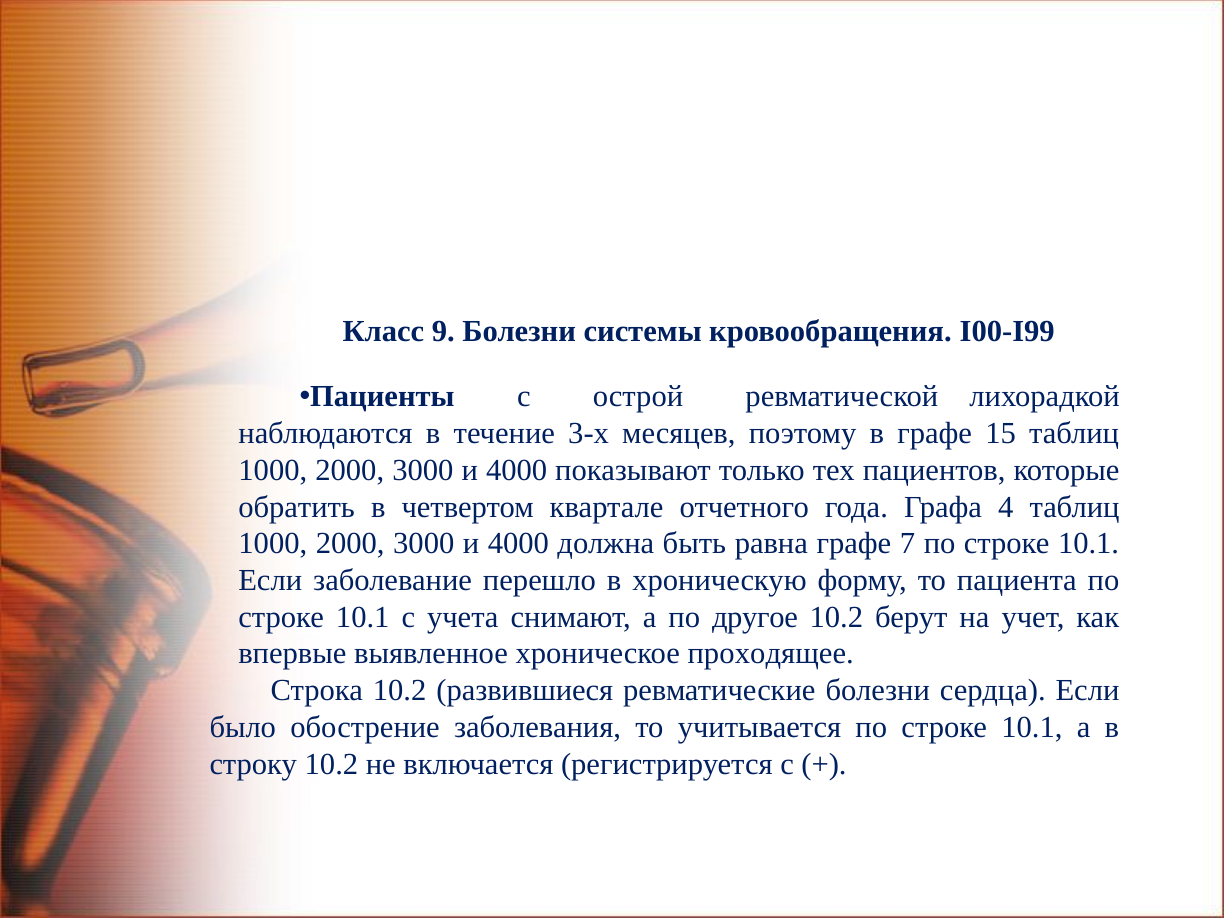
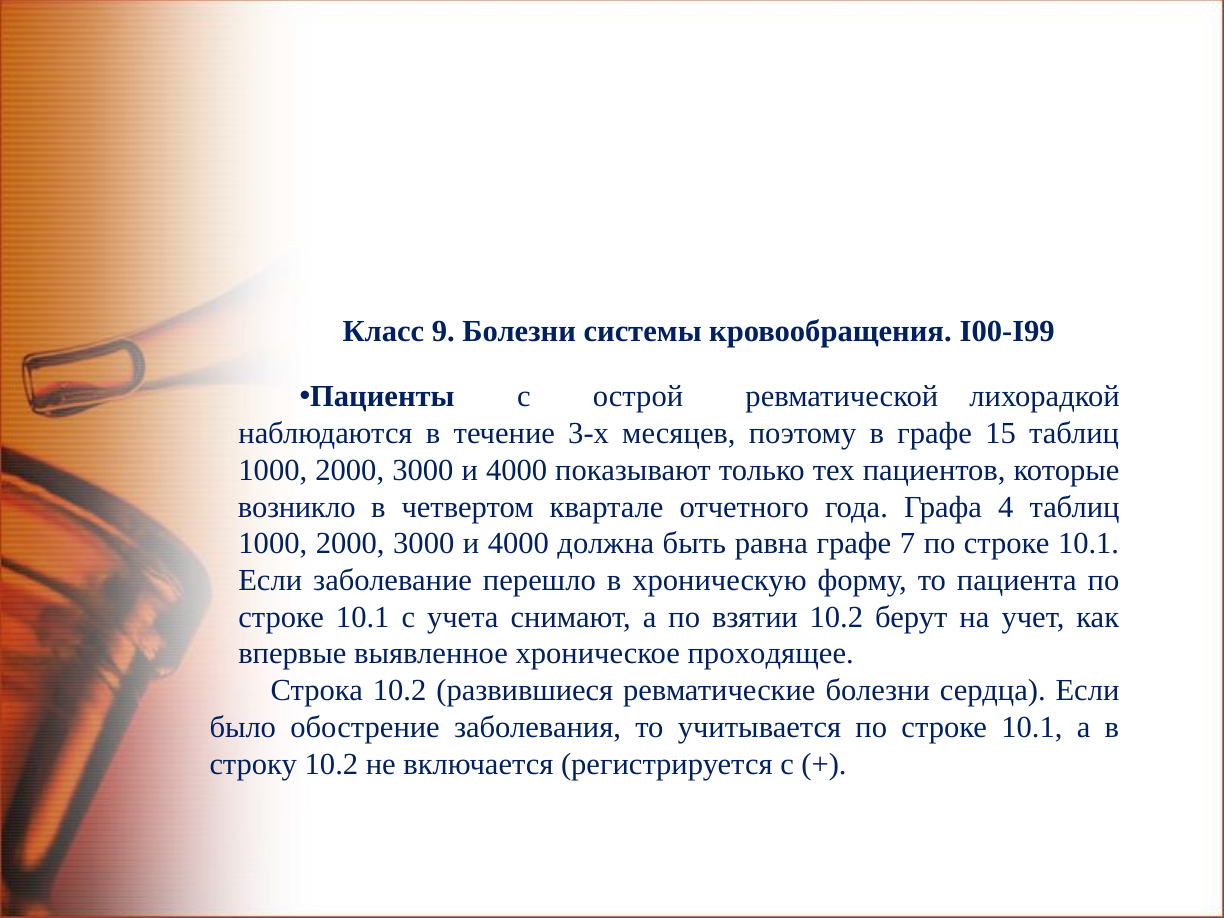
обратить: обратить -> возникло (297, 507)
другое: другое -> взятии (755, 617)
